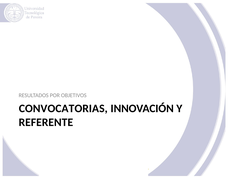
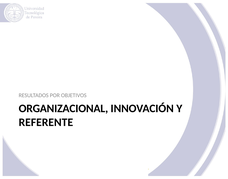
CONVOCATORIAS: CONVOCATORIAS -> ORGANIZACIONAL (63, 109)
